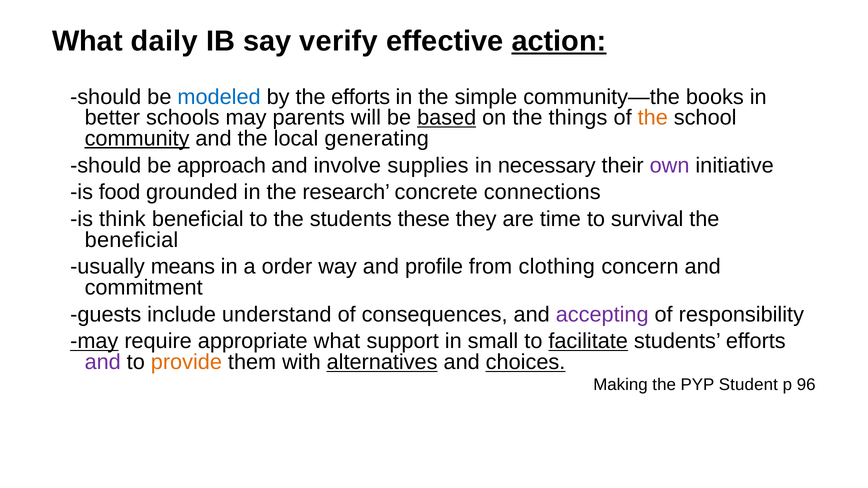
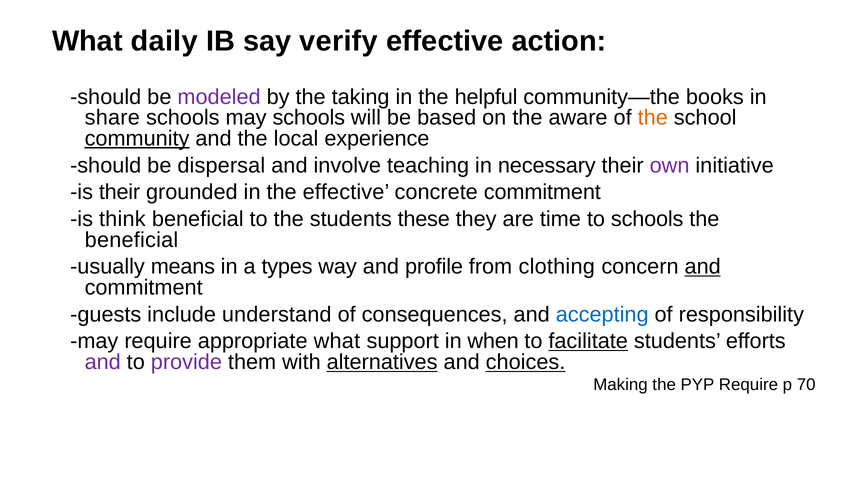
action underline: present -> none (559, 41)
modeled colour: blue -> purple (219, 97)
the efforts: efforts -> taking (361, 97)
simple: simple -> helpful (486, 97)
better: better -> share (112, 118)
may parents: parents -> schools (309, 118)
based underline: present -> none (447, 118)
things: things -> aware (578, 118)
generating: generating -> experience (377, 139)
approach: approach -> dispersal (221, 165)
supplies: supplies -> teaching (428, 165)
is food: food -> their (120, 192)
the research: research -> effective (346, 192)
concrete connections: connections -> commitment (542, 192)
to survival: survival -> schools (647, 219)
order: order -> types (287, 267)
and underline: none -> present (703, 267)
accepting colour: purple -> blue (602, 315)
may underline: present -> none (94, 341)
small: small -> when (493, 341)
provide colour: orange -> purple (186, 362)
PYP Student: Student -> Require (748, 385)
96: 96 -> 70 (806, 385)
